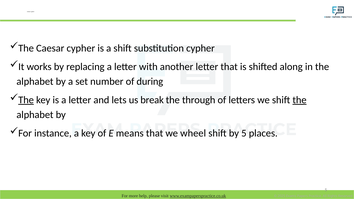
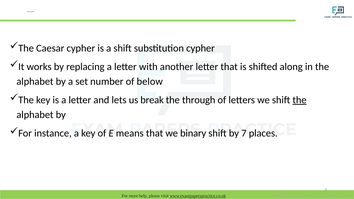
during: during -> below (150, 82)
The underline: present -> none (26, 100)
wheel: wheel -> binary (193, 133)
by 5: 5 -> 7 (244, 133)
